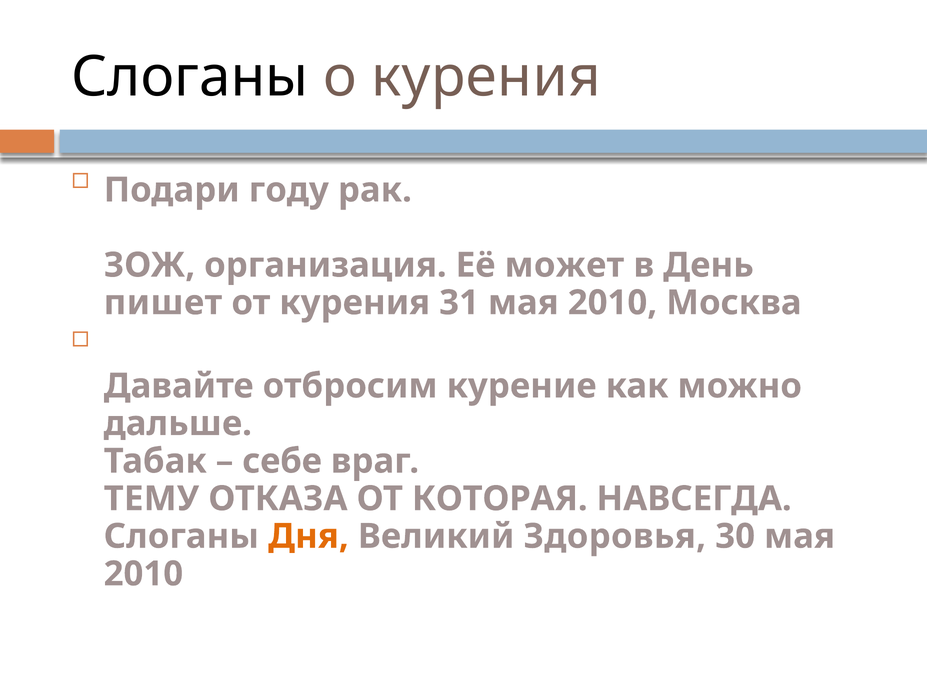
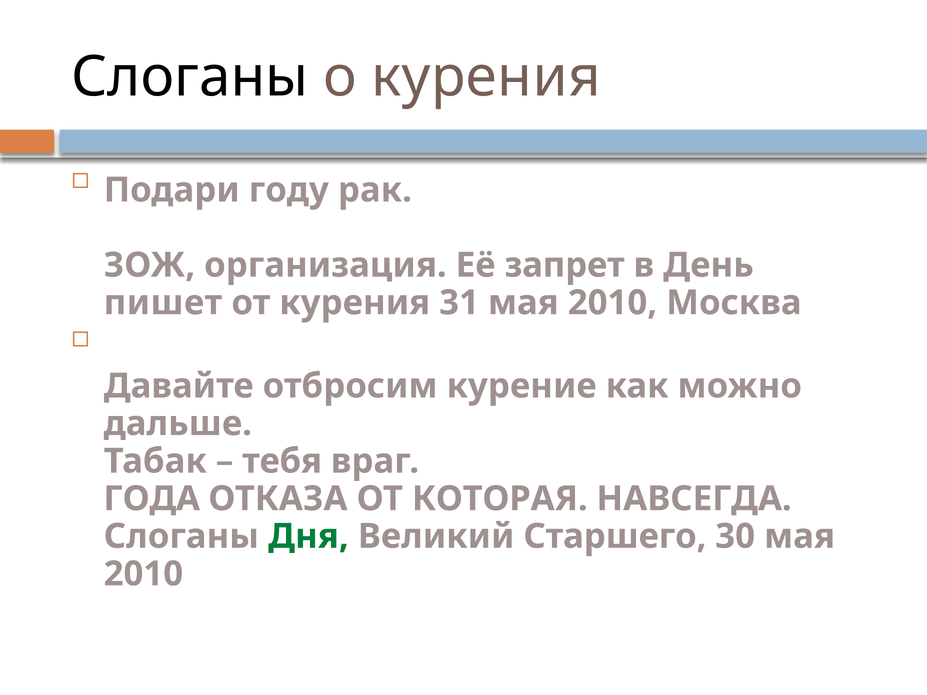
может: может -> запрет (565, 265)
себе: себе -> тебя (282, 461)
ТЕМУ: ТЕМУ -> ГОДА (152, 499)
Дня colour: orange -> green (308, 537)
Здоровья: Здоровья -> Старшего (615, 537)
